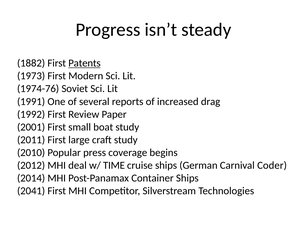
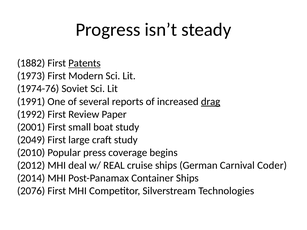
drag underline: none -> present (211, 102)
2011: 2011 -> 2049 (31, 140)
TIME: TIME -> REAL (114, 166)
2041: 2041 -> 2076 (31, 191)
